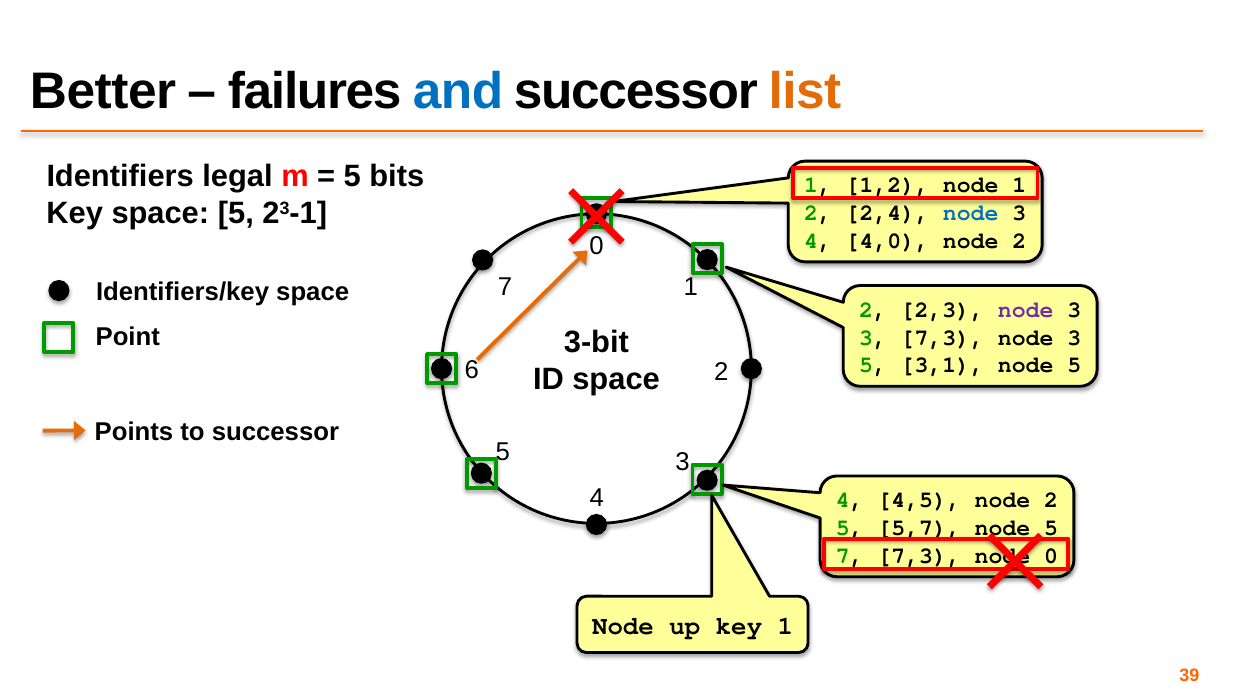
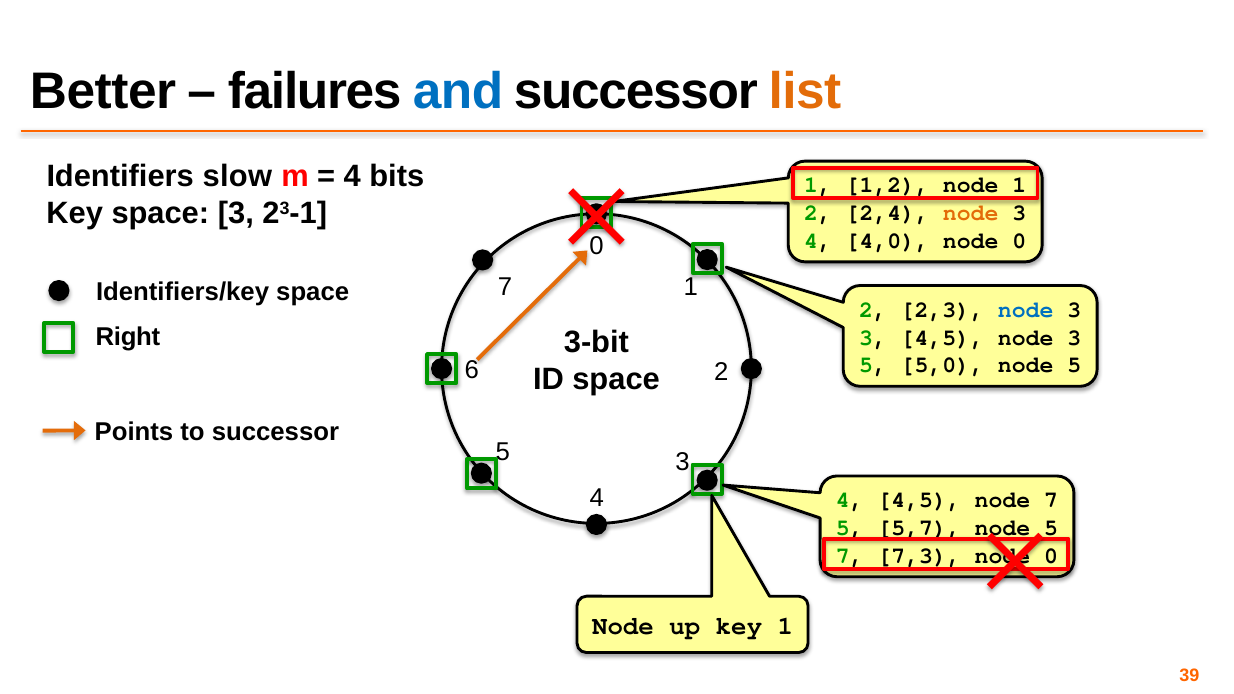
legal: legal -> slow (237, 176)
5: 5 -> 4 (352, 176)
space 5: 5 -> 3 (236, 214)
node colour: blue -> orange (971, 213)
4,0 node 2: 2 -> 0 (1019, 241)
node colour: purple -> blue (1026, 310)
Point: Point -> Right (128, 338)
3 7,3: 7,3 -> 4,5 (942, 338)
3,1: 3,1 -> 5,0 (942, 365)
4,5 node 2: 2 -> 7 (1051, 500)
